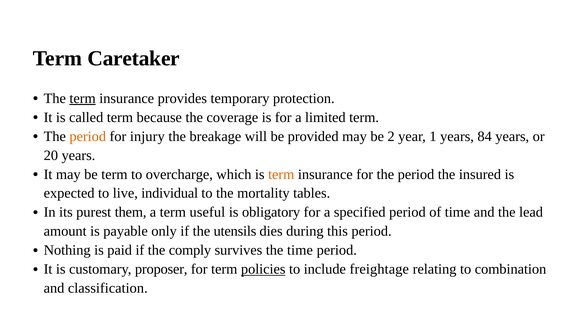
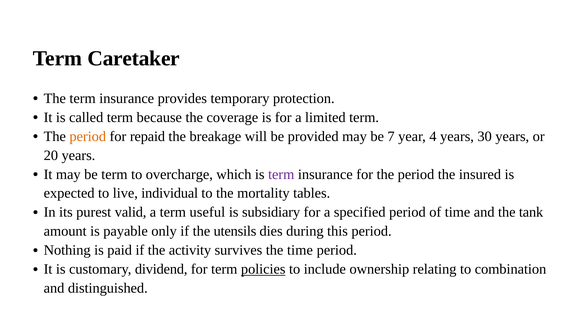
term underline: present -> none (83, 98)
injury: injury -> repaid (147, 136)
2: 2 -> 7 (391, 136)
1: 1 -> 4 (433, 136)
84: 84 -> 30 (485, 136)
term colour: orange -> purple (281, 174)
them: them -> valid (131, 212)
obligatory: obligatory -> subsidiary (271, 212)
lead: lead -> tank (531, 212)
comply: comply -> activity (190, 250)
proposer: proposer -> dividend (161, 269)
freightage: freightage -> ownership (379, 269)
classification: classification -> distinguished (108, 288)
